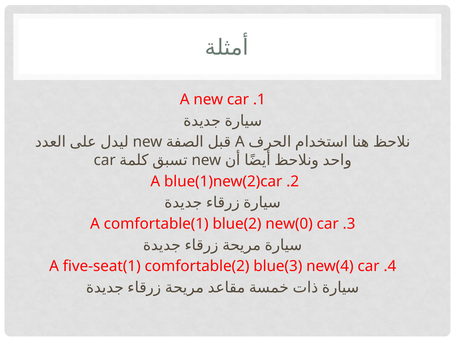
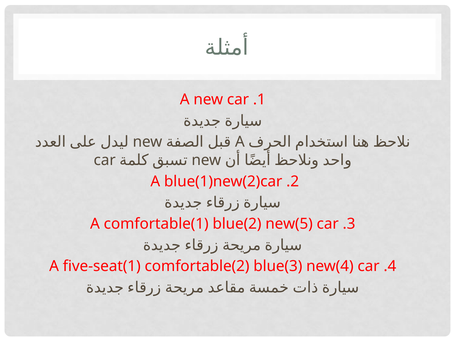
new(0: new(0 -> new(5 (289, 224)
